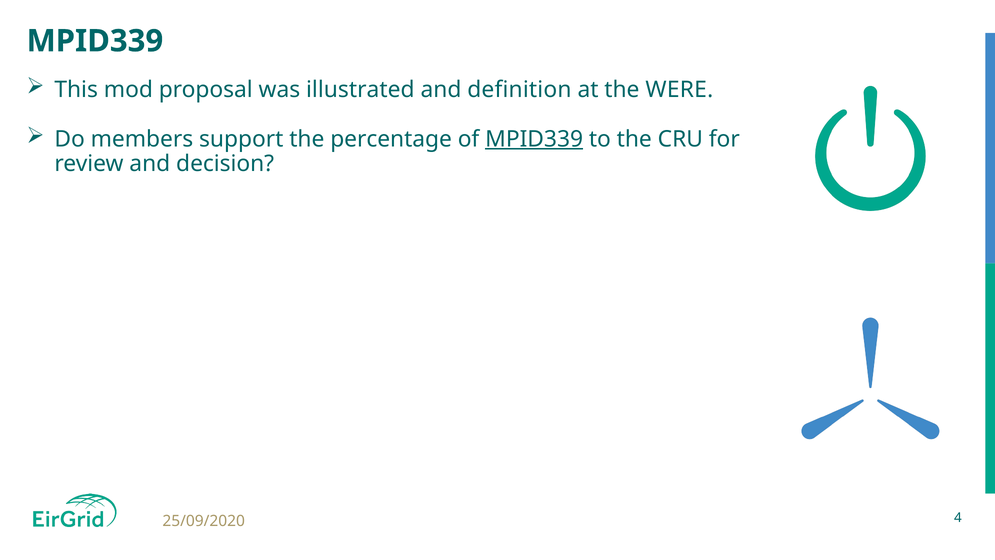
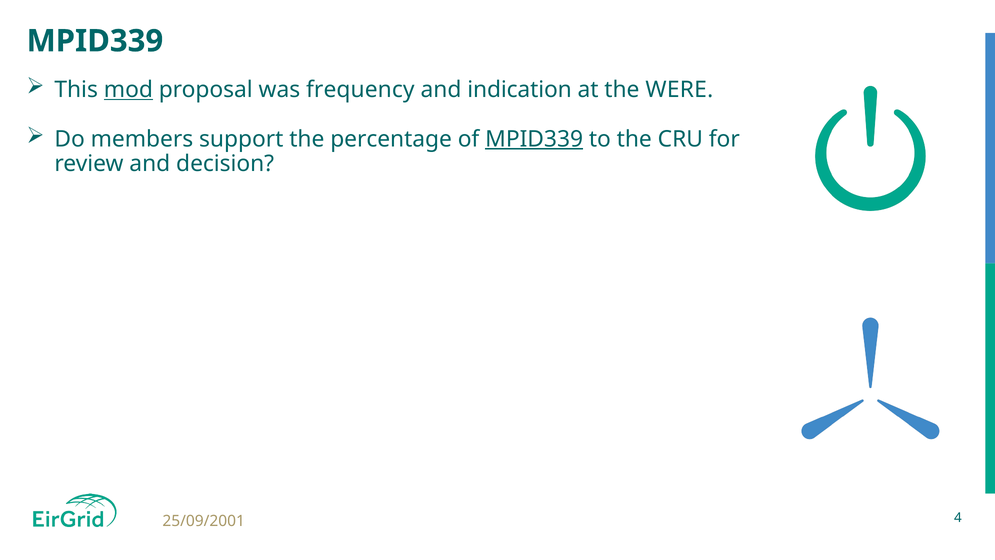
mod underline: none -> present (128, 90)
illustrated: illustrated -> frequency (360, 90)
definition: definition -> indication (520, 90)
25/09/2020: 25/09/2020 -> 25/09/2001 (204, 521)
